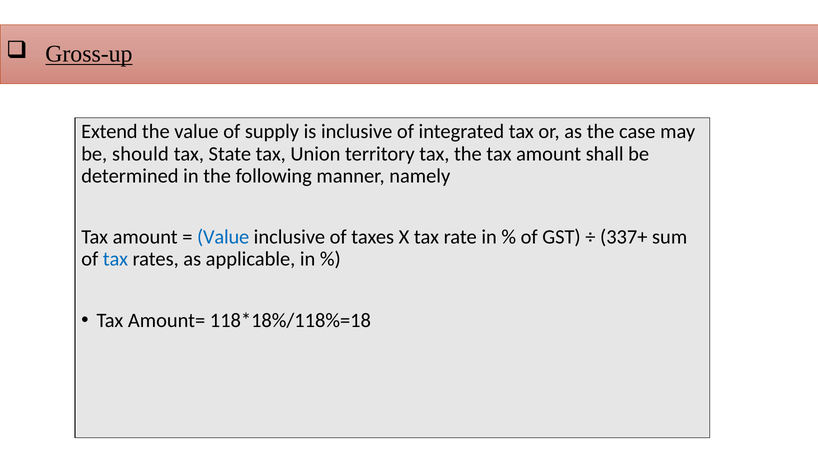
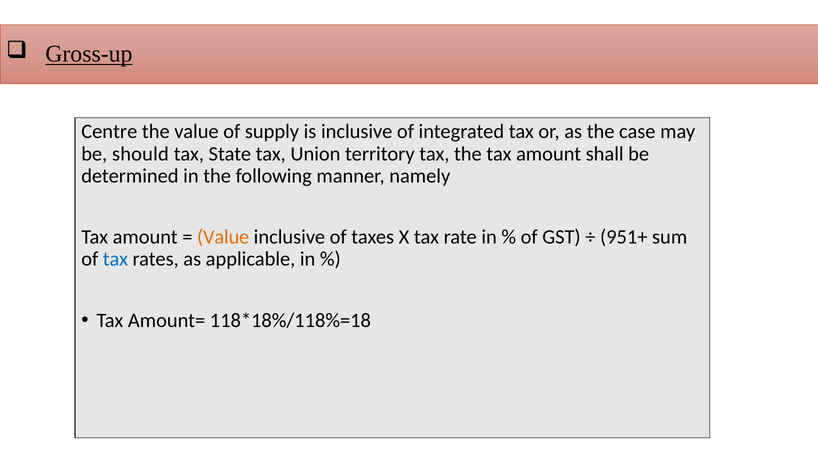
Extend: Extend -> Centre (109, 132)
Value colour: blue -> orange (223, 237)
337+: 337+ -> 951+ (624, 237)
